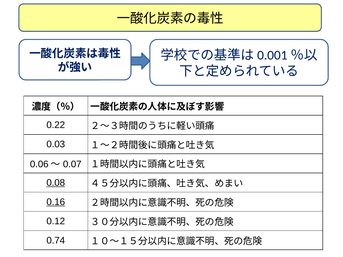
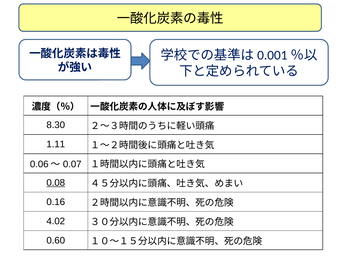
0.22: 0.22 -> 8.30 (56, 125)
0.03: 0.03 -> 1.11 (56, 144)
0.16 underline: present -> none (56, 202)
0.12: 0.12 -> 4.02 (56, 221)
0.74: 0.74 -> 0.60 (56, 241)
